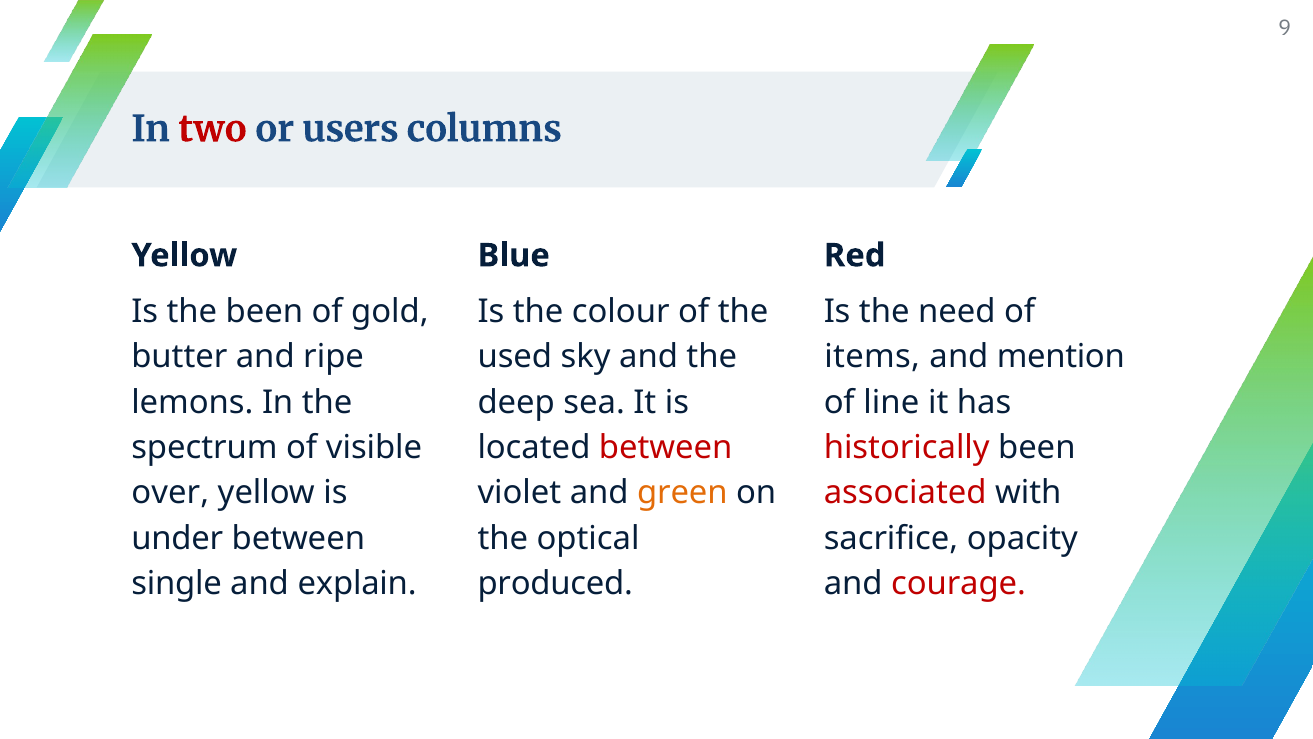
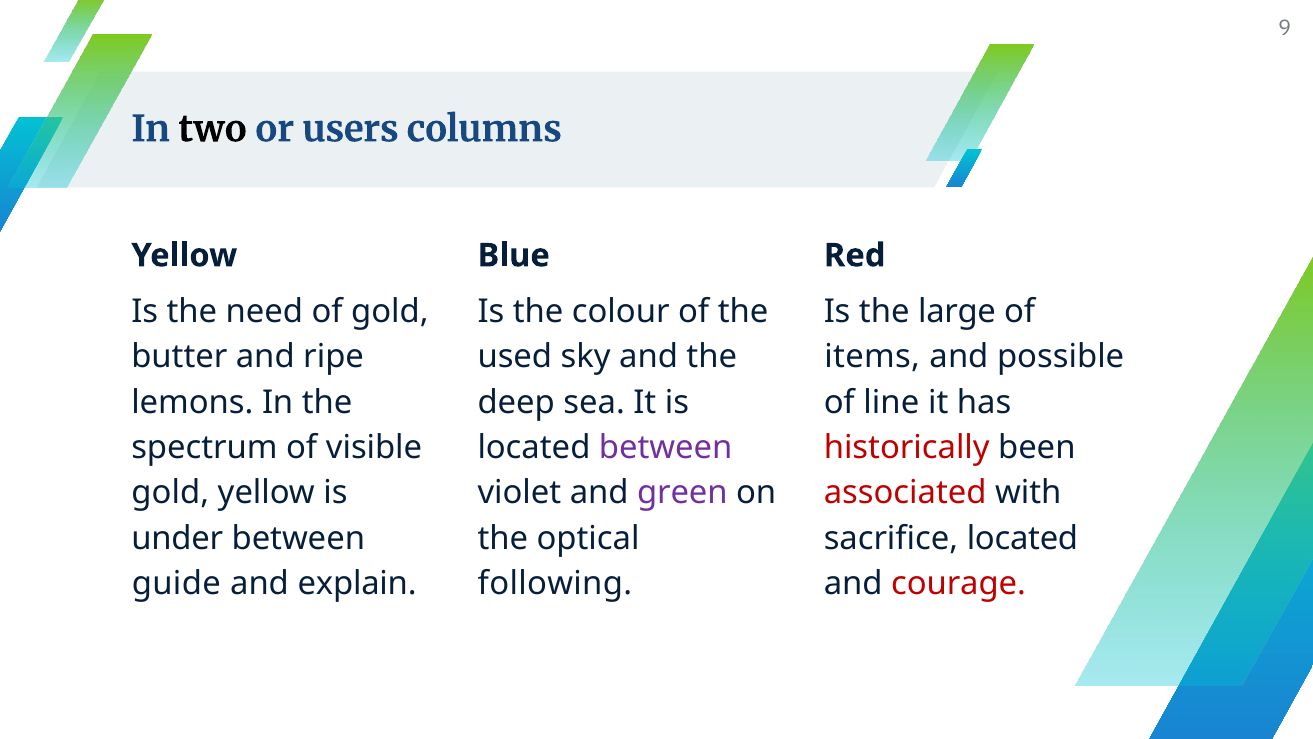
two colour: red -> black (213, 129)
the been: been -> need (264, 312)
need: need -> large (957, 312)
mention: mention -> possible (1061, 357)
between colour: red -> purple (666, 447)
over: over -> gold (170, 493)
green colour: orange -> purple (682, 493)
sacrifice opacity: opacity -> located (1022, 538)
single: single -> guide (176, 583)
produced: produced -> following (555, 583)
